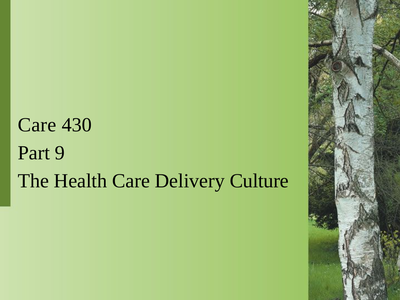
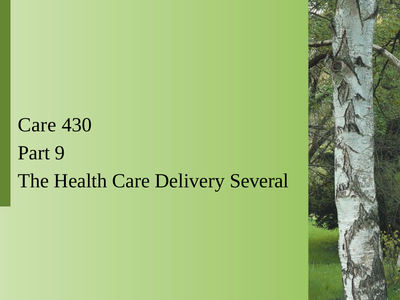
Culture: Culture -> Several (259, 181)
